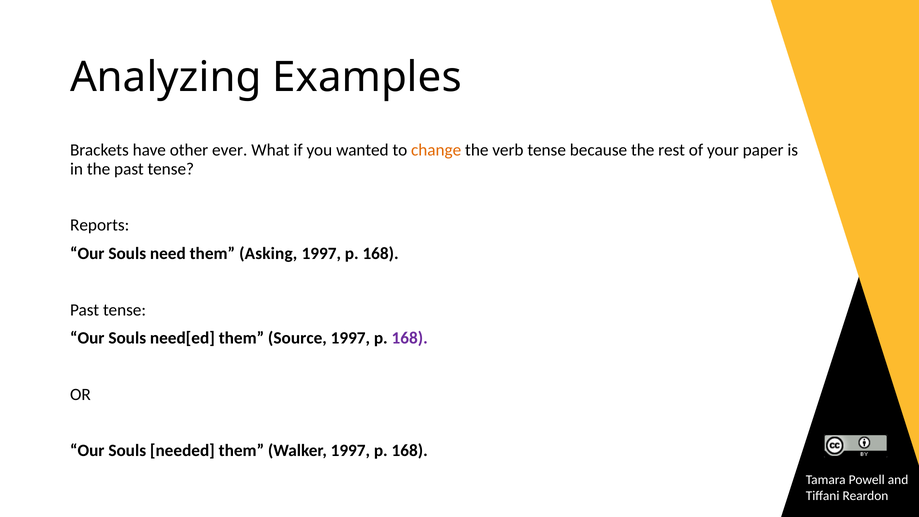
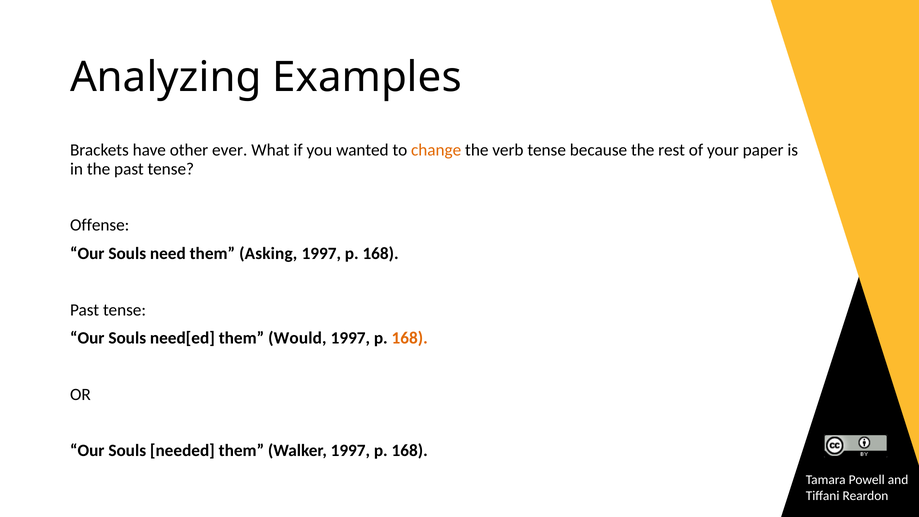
Reports: Reports -> Offense (100, 225)
Source: Source -> Would (297, 338)
168 colour: purple -> orange (410, 338)
